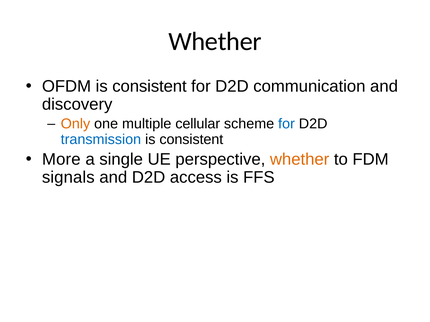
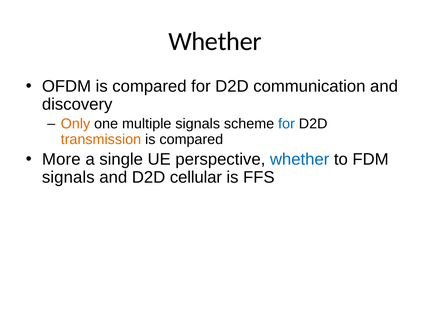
OFDM is consistent: consistent -> compared (149, 86)
multiple cellular: cellular -> signals (198, 124)
transmission colour: blue -> orange (101, 140)
consistent: consistent -> compared (191, 140)
whether colour: orange -> blue (300, 160)
access: access -> cellular (196, 178)
